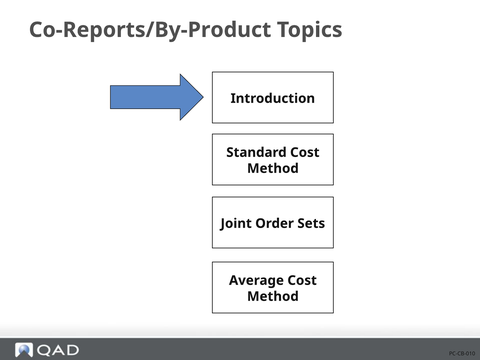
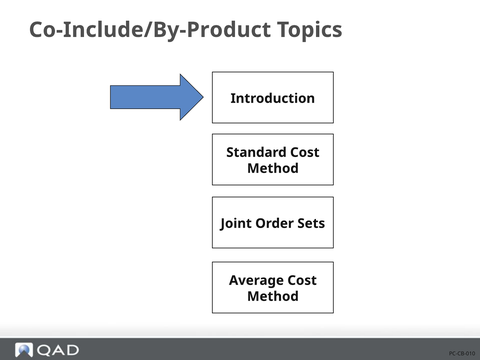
Co-Reports/By-Product: Co-Reports/By-Product -> Co-Include/By-Product (150, 30)
